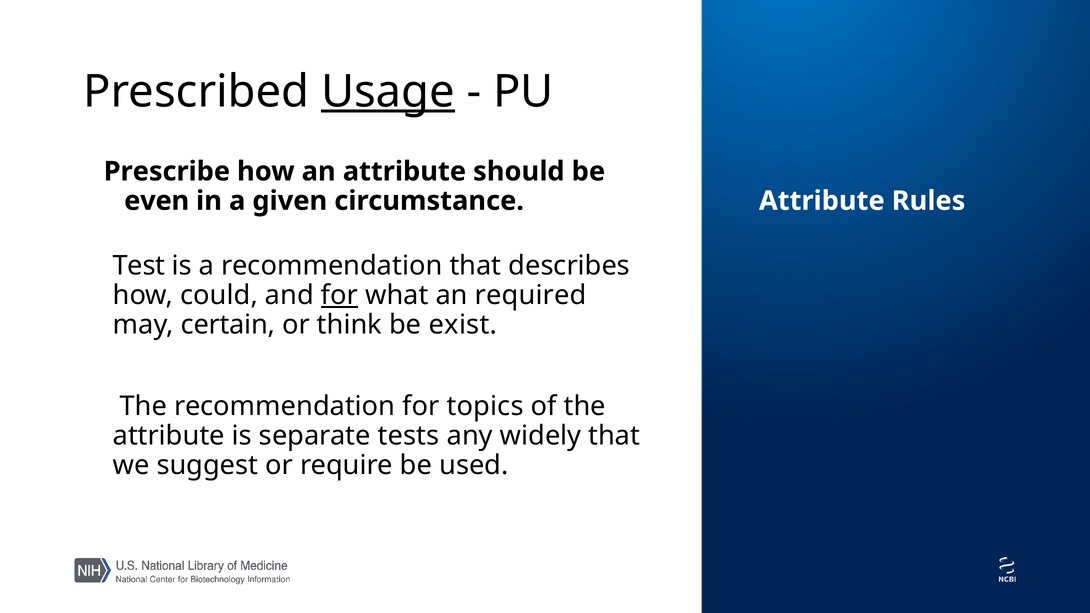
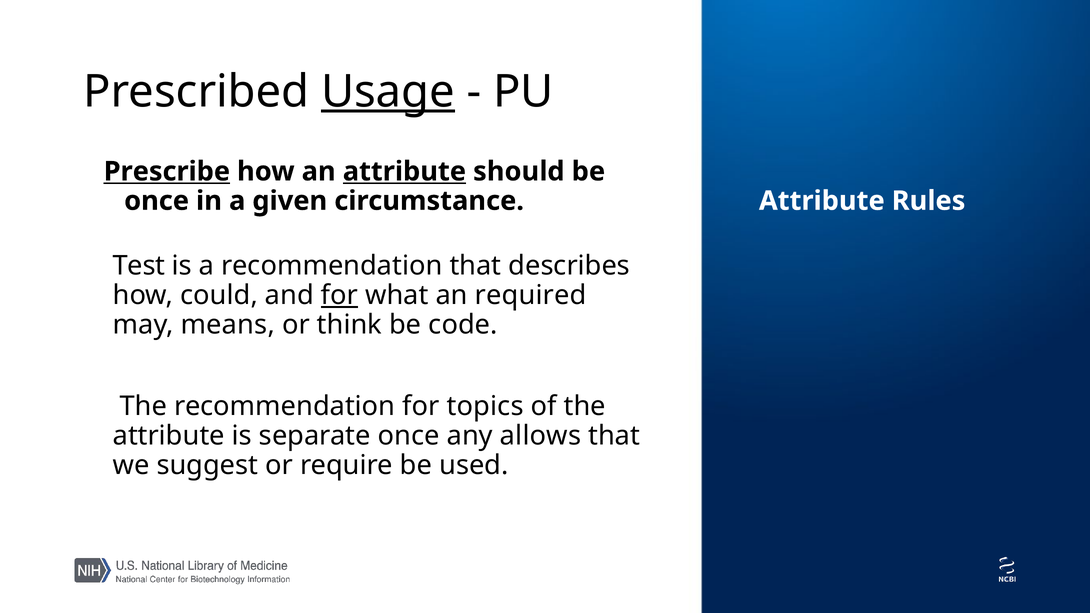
Prescribe underline: none -> present (167, 171)
attribute underline: none -> present (404, 171)
even: even -> once (157, 201)
certain: certain -> means (228, 325)
exist: exist -> code (463, 325)
separate tests: tests -> once (409, 436)
widely: widely -> allows (541, 436)
